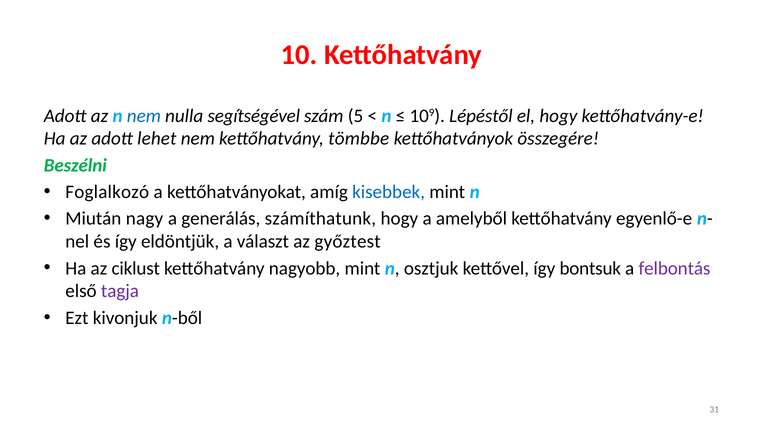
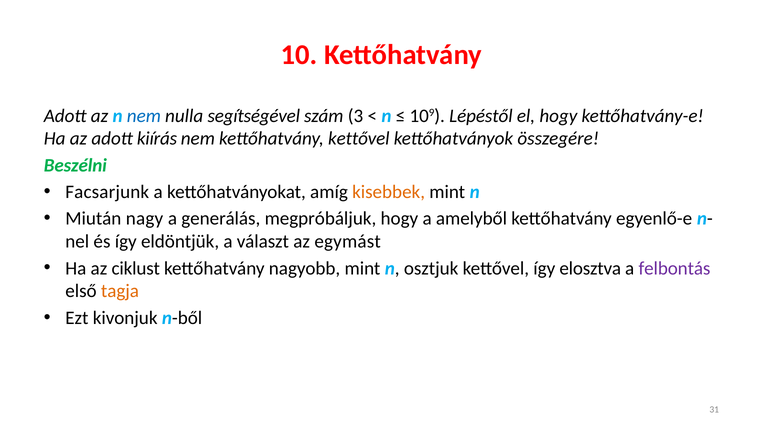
5: 5 -> 3 (356, 116)
lehet: lehet -> kiírás (157, 139)
kettőhatvány tömbbe: tömbbe -> kettővel (359, 139)
Foglalkozó: Foglalkozó -> Facsarjunk (107, 192)
kisebbek colour: blue -> orange (389, 192)
számíthatunk: számíthatunk -> megpróbáljuk (320, 219)
győztest: győztest -> egymást (348, 242)
bontsuk: bontsuk -> elosztva (590, 268)
tagja colour: purple -> orange (120, 291)
